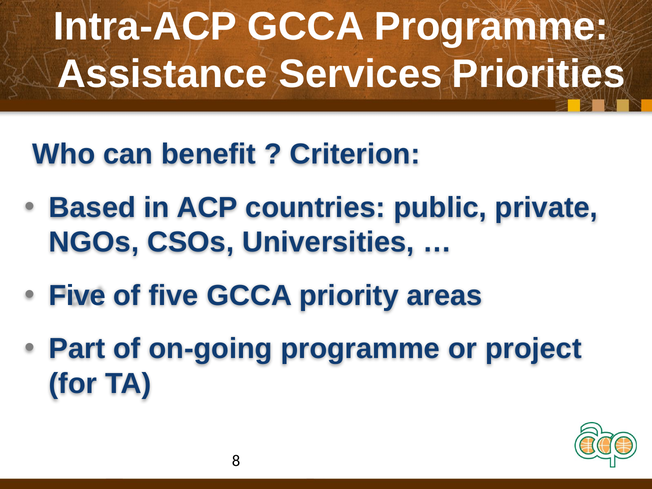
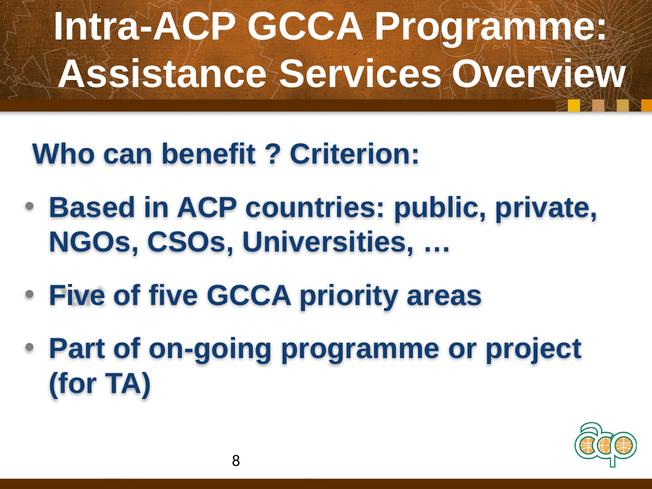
Priorities: Priorities -> Overview (539, 74)
